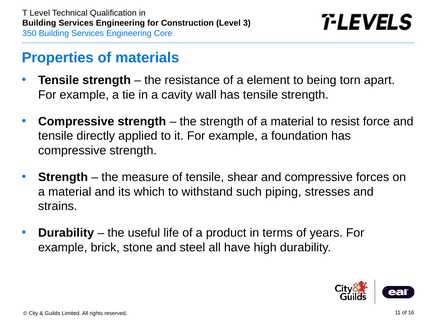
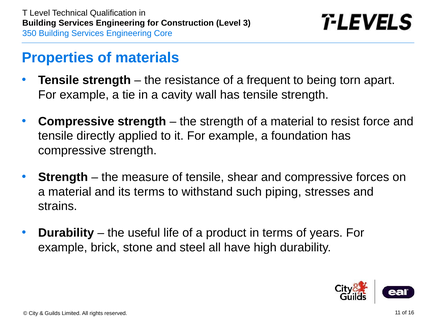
element: element -> frequent (268, 80)
its which: which -> terms (149, 192)
